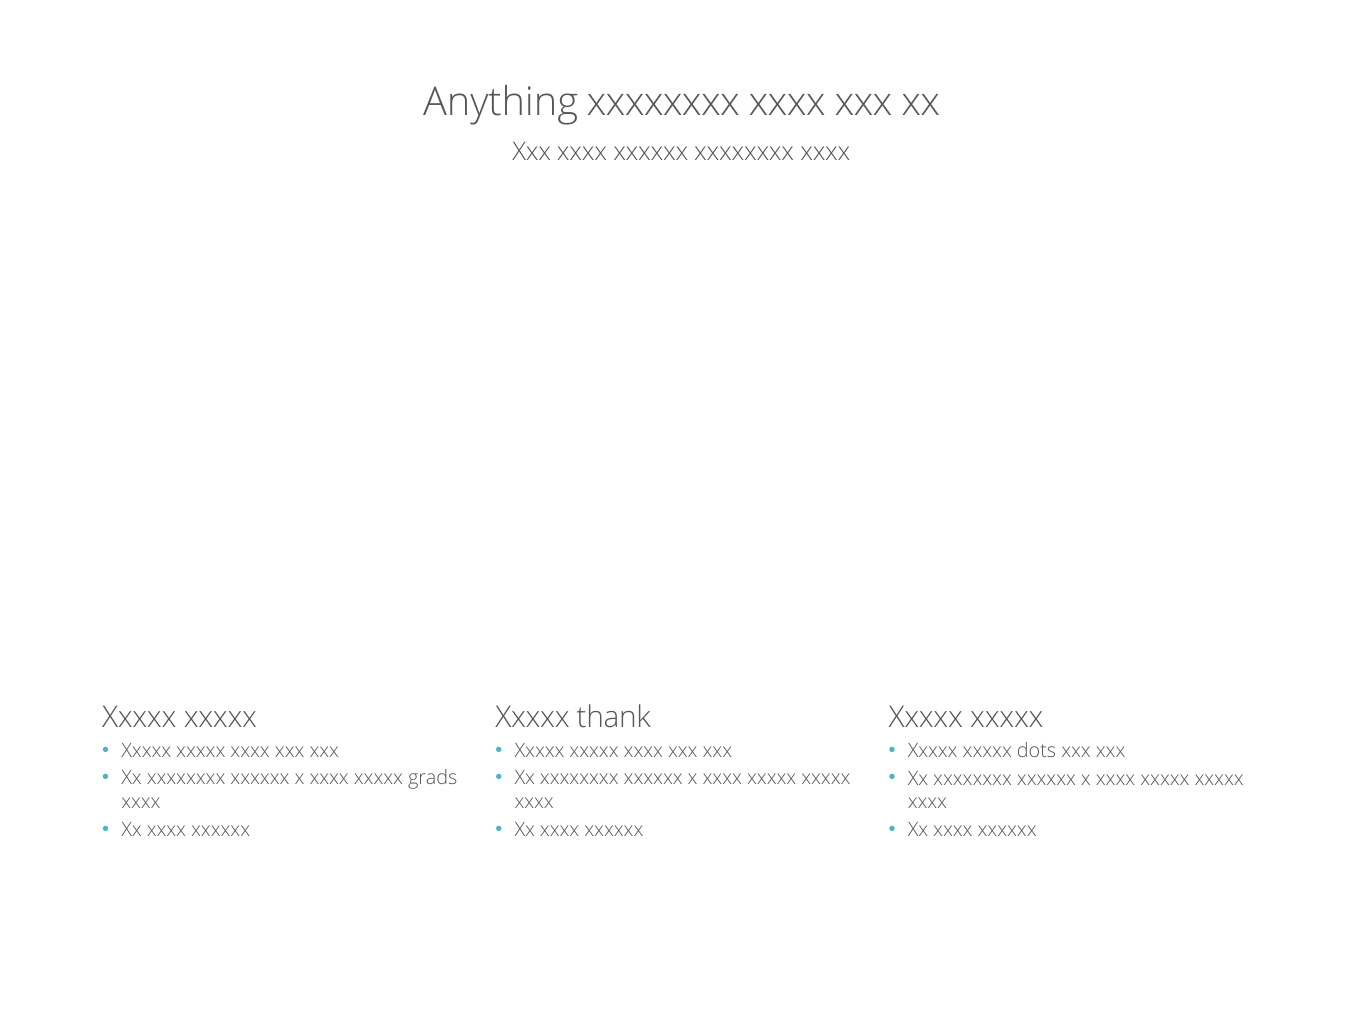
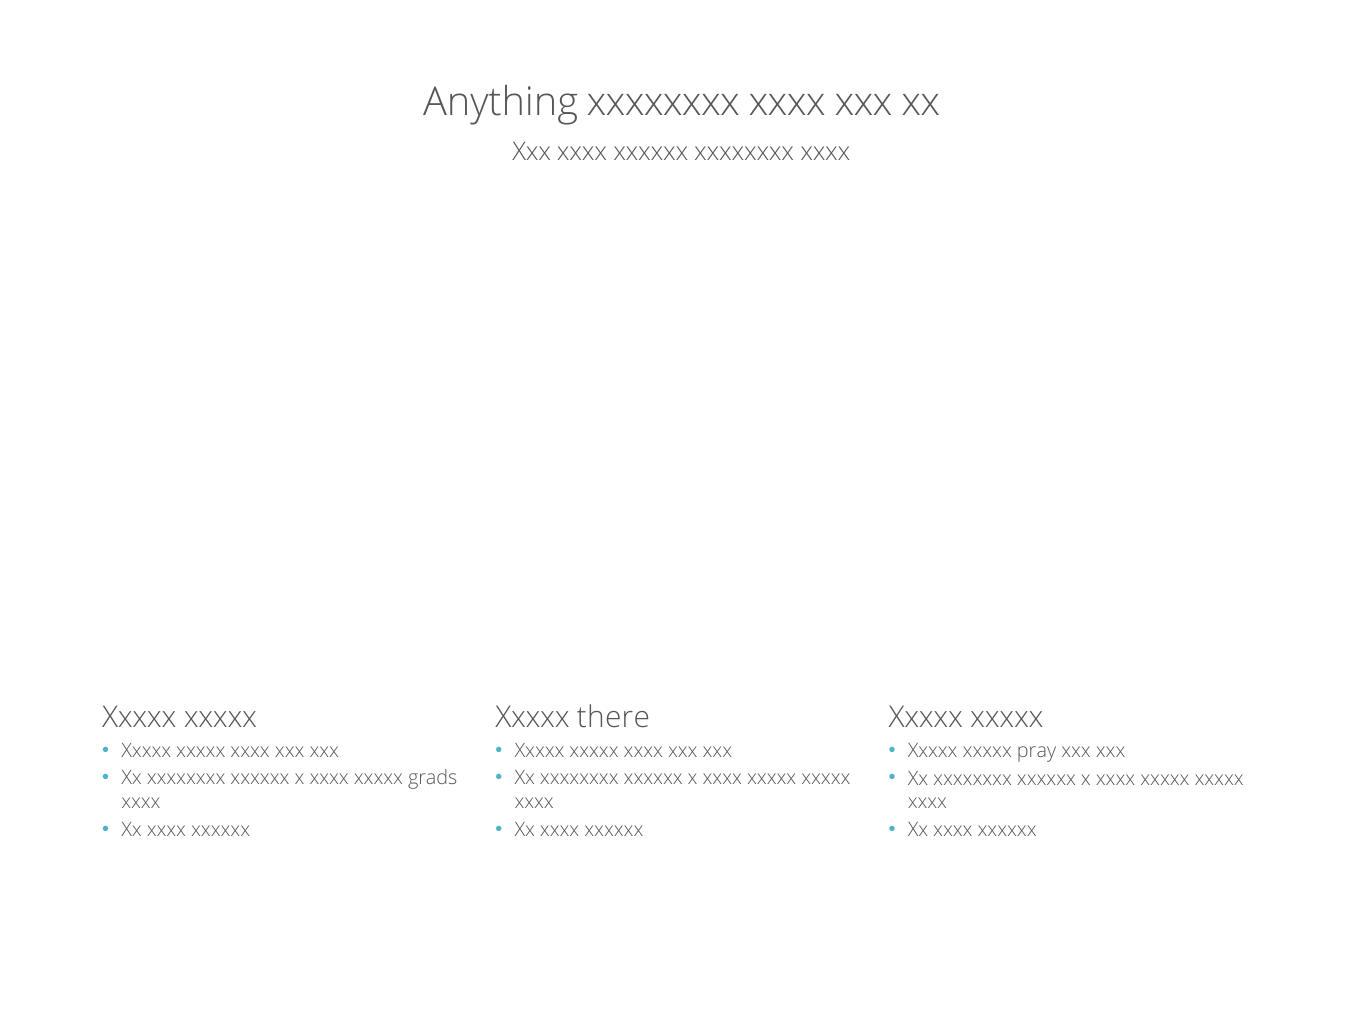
thank: thank -> there (613, 717)
dots: dots -> pray (1037, 750)
